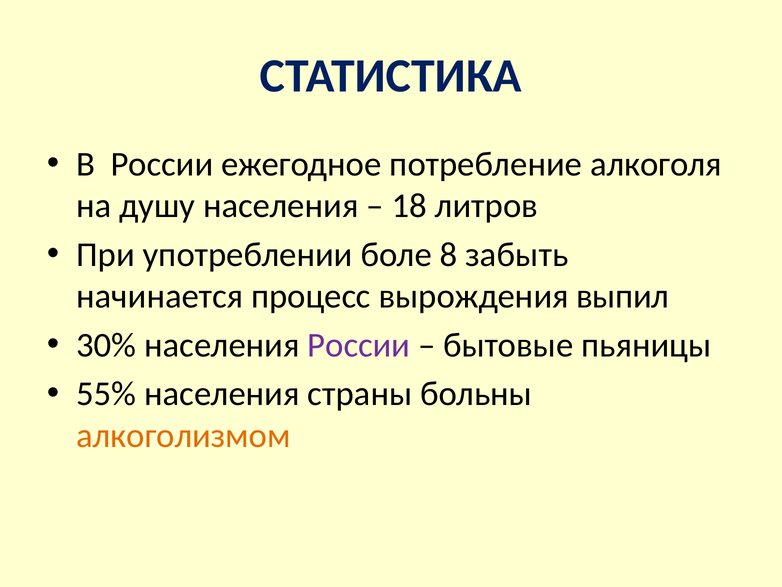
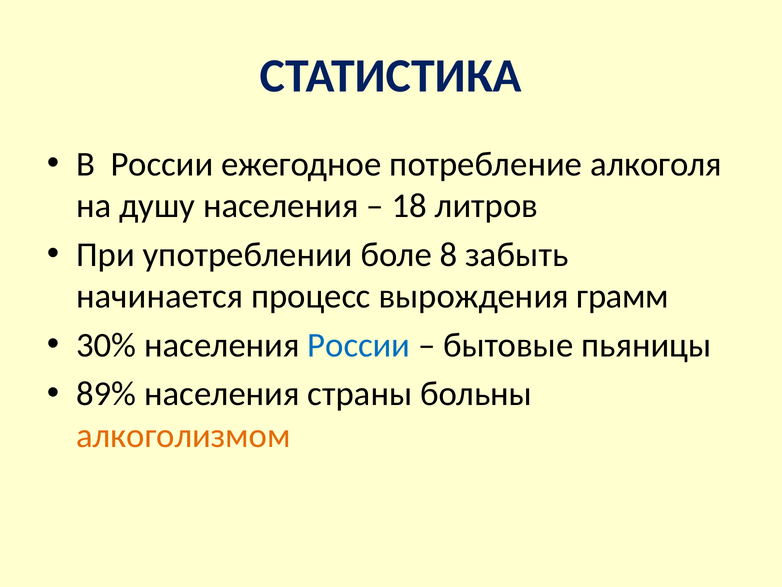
выпил: выпил -> грамм (623, 296)
России colour: purple -> blue (359, 345)
55%: 55% -> 89% (106, 394)
